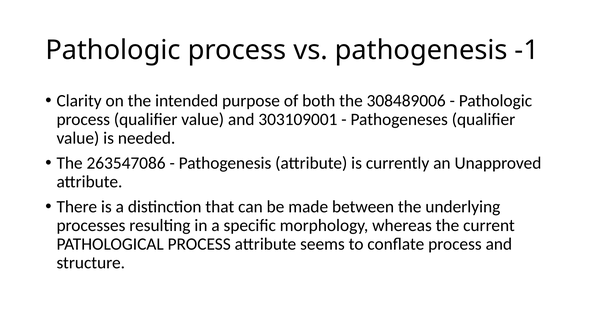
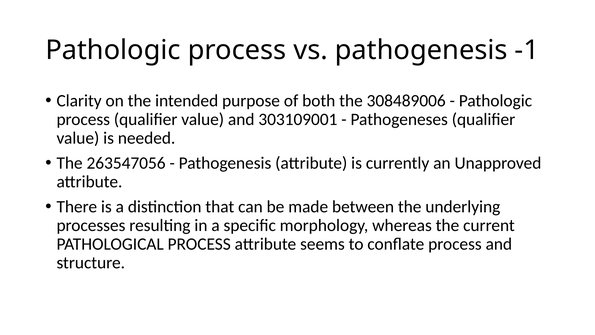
263547086: 263547086 -> 263547056 (126, 163)
